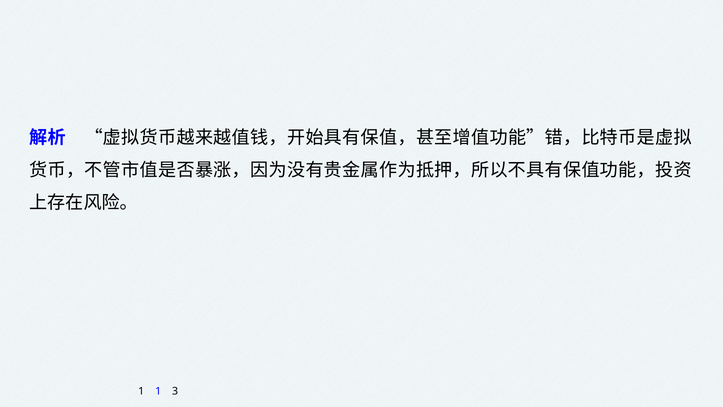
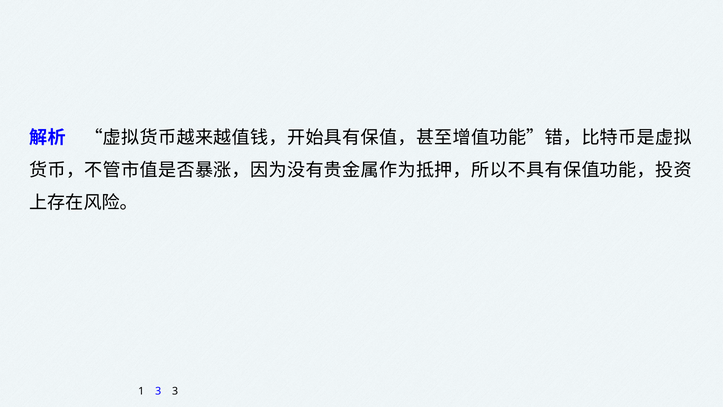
1 1: 1 -> 3 (158, 391)
